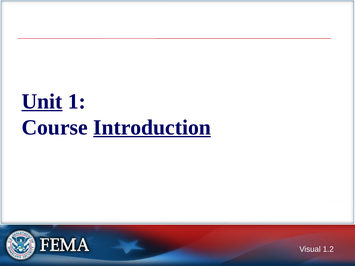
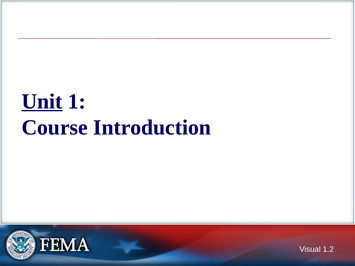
Introduction underline: present -> none (152, 128)
